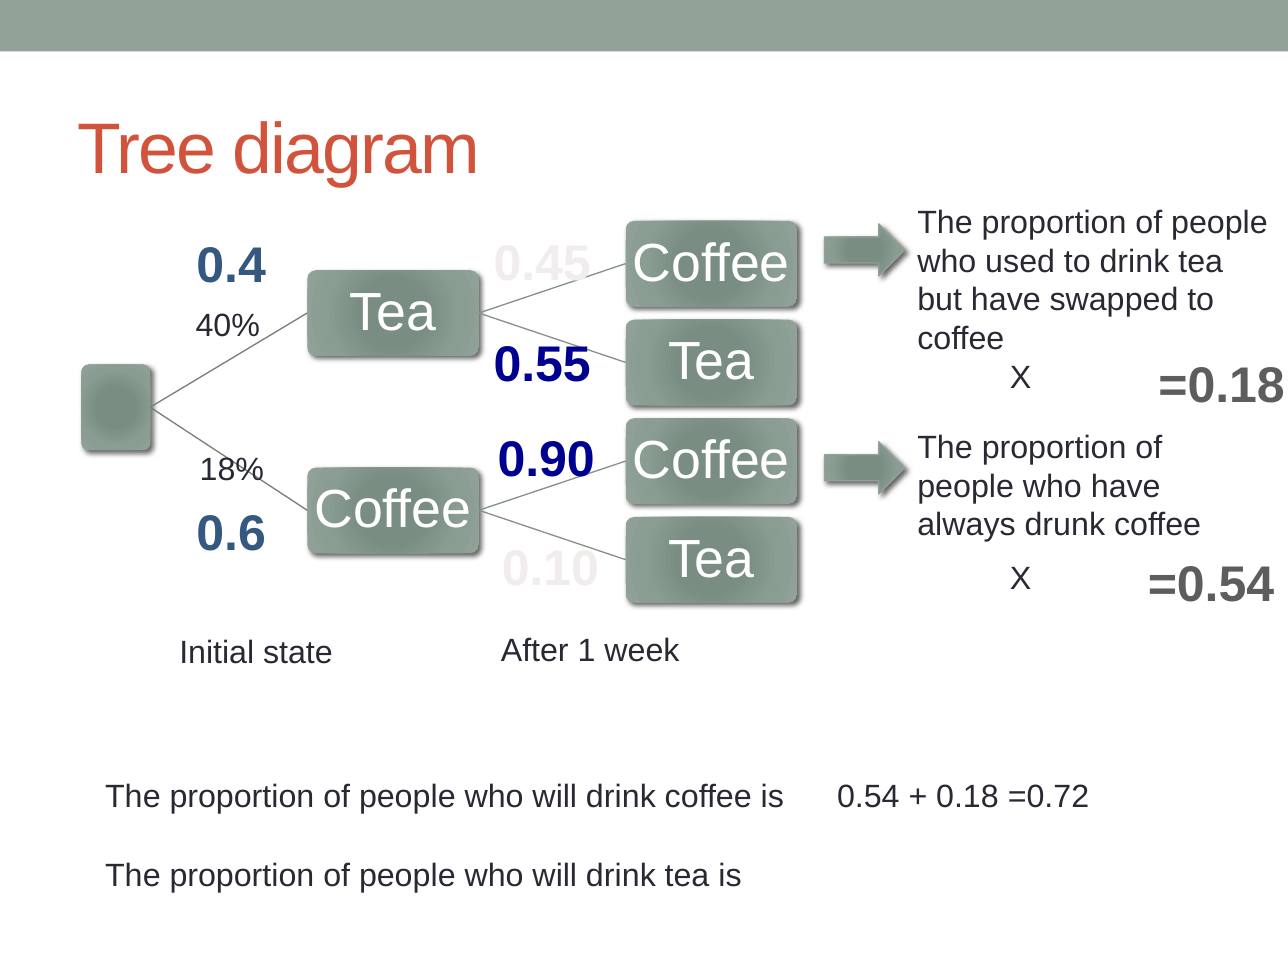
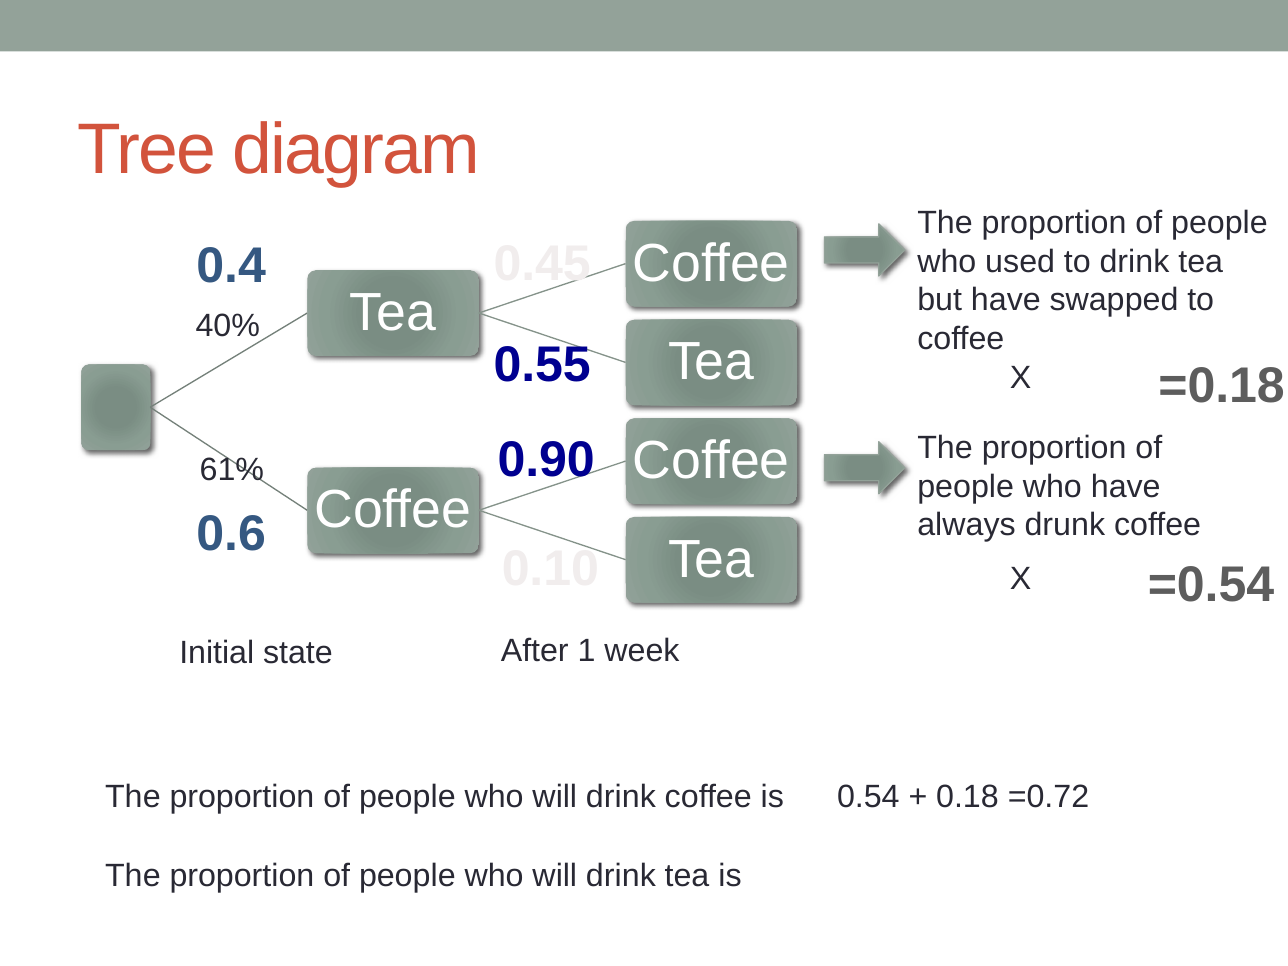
18%: 18% -> 61% (232, 470)
